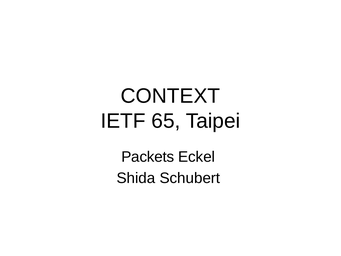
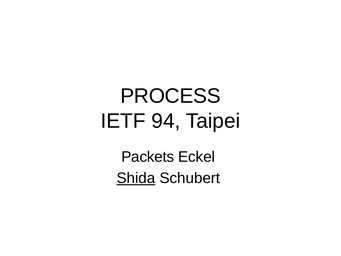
CONTEXT: CONTEXT -> PROCESS (171, 96)
65: 65 -> 94 (166, 121)
Shida underline: none -> present (136, 178)
